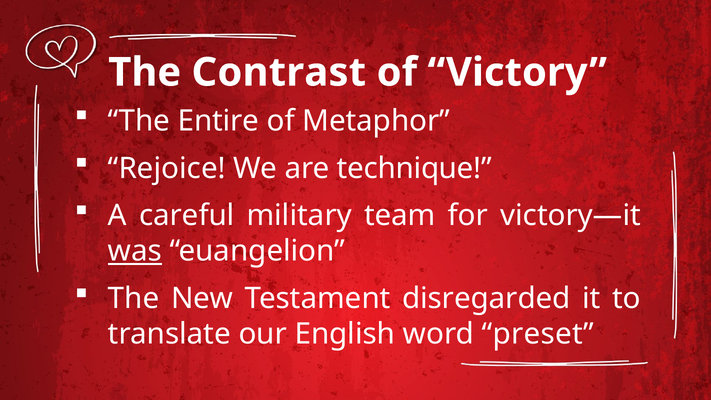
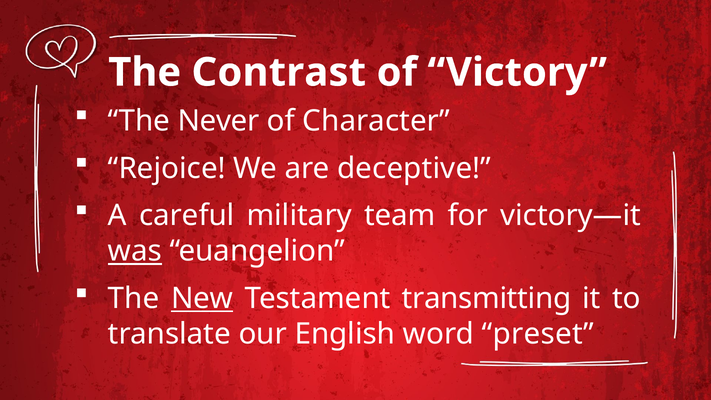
Entire: Entire -> Never (219, 121)
Metaphor: Metaphor -> Character (376, 121)
technique: technique -> deceptive (414, 168)
New underline: none -> present (202, 299)
disregarded: disregarded -> transmitting (487, 299)
